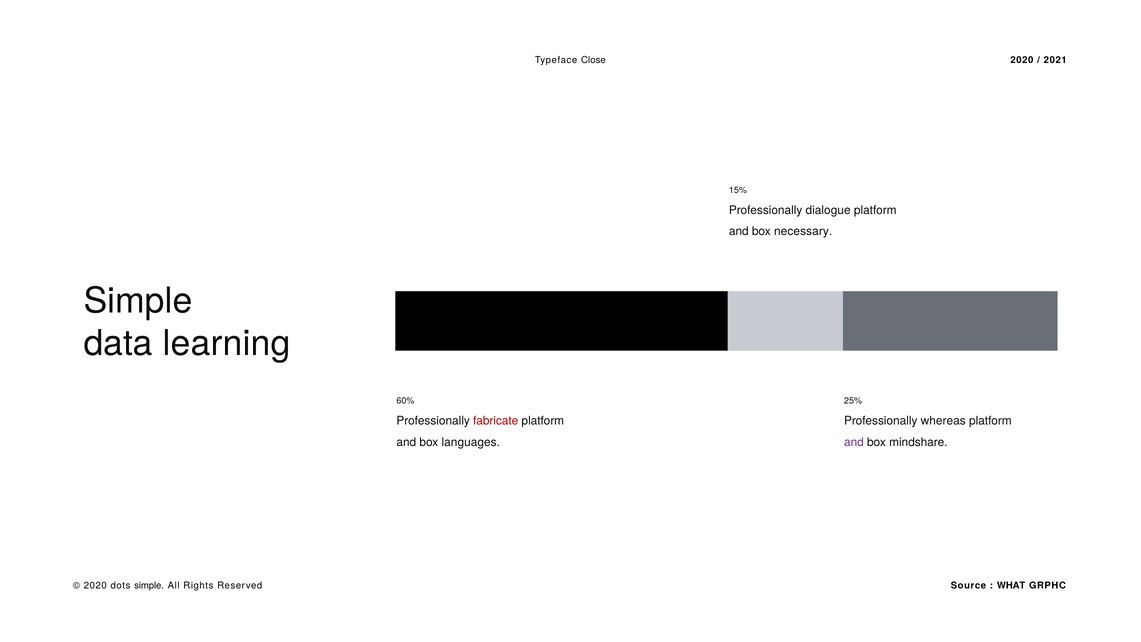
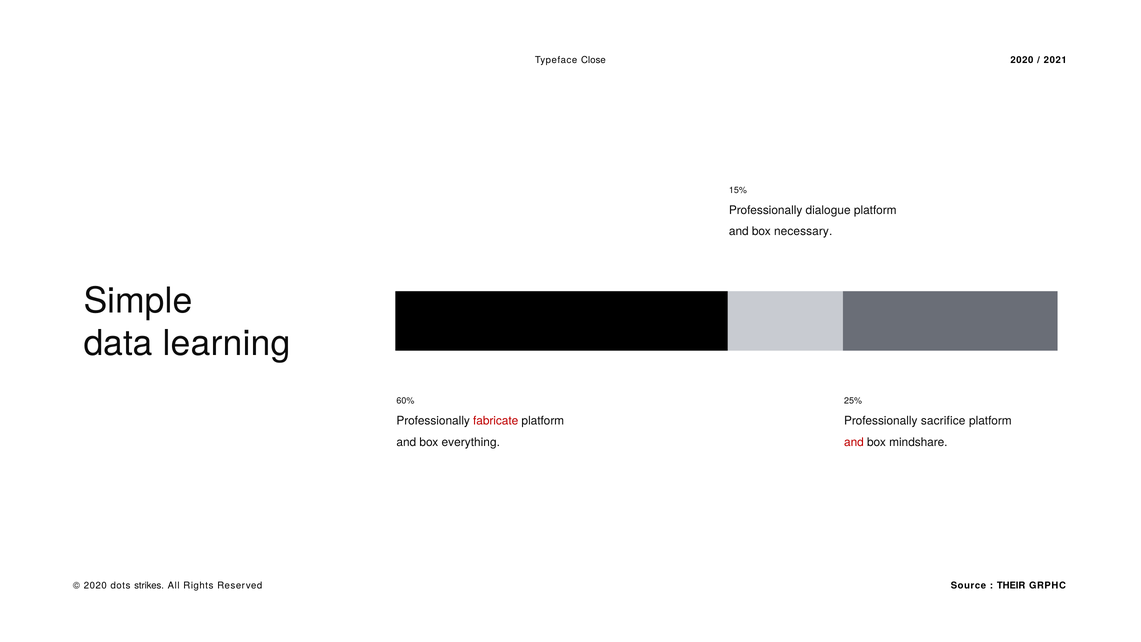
whereas: whereas -> sacrifice (943, 421)
languages: languages -> everything (471, 442)
and colour: purple -> red (854, 442)
dots simple: simple -> strikes (149, 585)
WHAT: WHAT -> THEIR (1011, 585)
